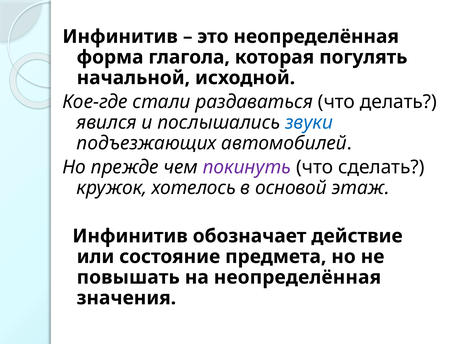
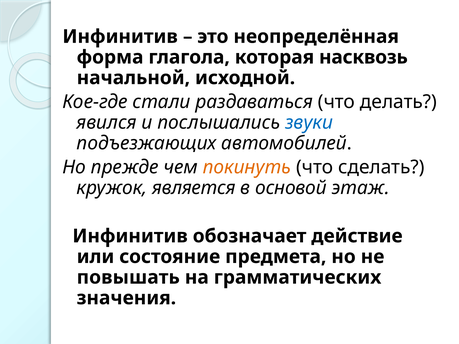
погулять: погулять -> насквозь (363, 57)
покинуть colour: purple -> orange (247, 167)
хотелось: хотелось -> является (194, 188)
на неопределённая: неопределённая -> грамматических (298, 278)
